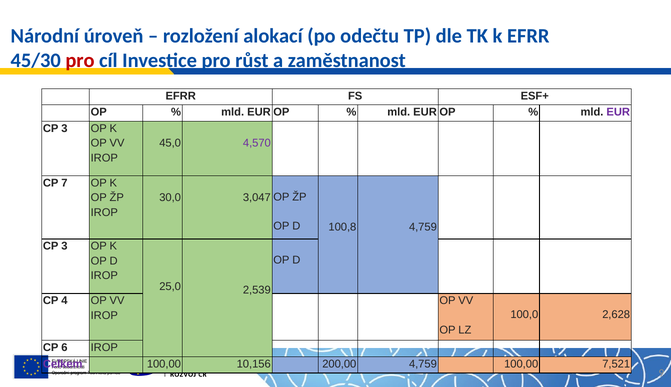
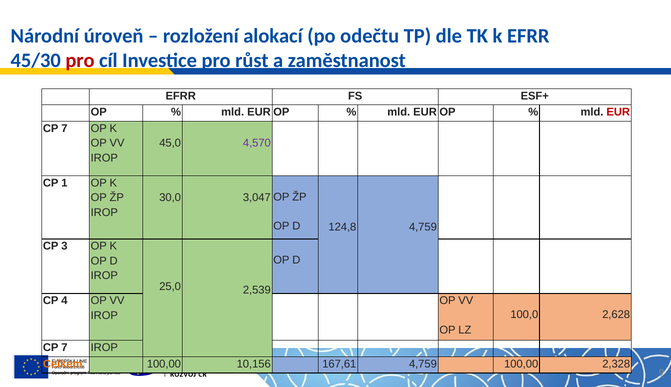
EUR colour: purple -> red (618, 112)
3: 3 -> 7 (64, 128)
7: 7 -> 1 (64, 183)
100,8: 100,8 -> 124,8 (342, 227)
6: 6 -> 7 (64, 347)
Celkem colour: purple -> orange (63, 363)
200,00: 200,00 -> 167,61 (339, 363)
7,521: 7,521 -> 2,328 (616, 363)
